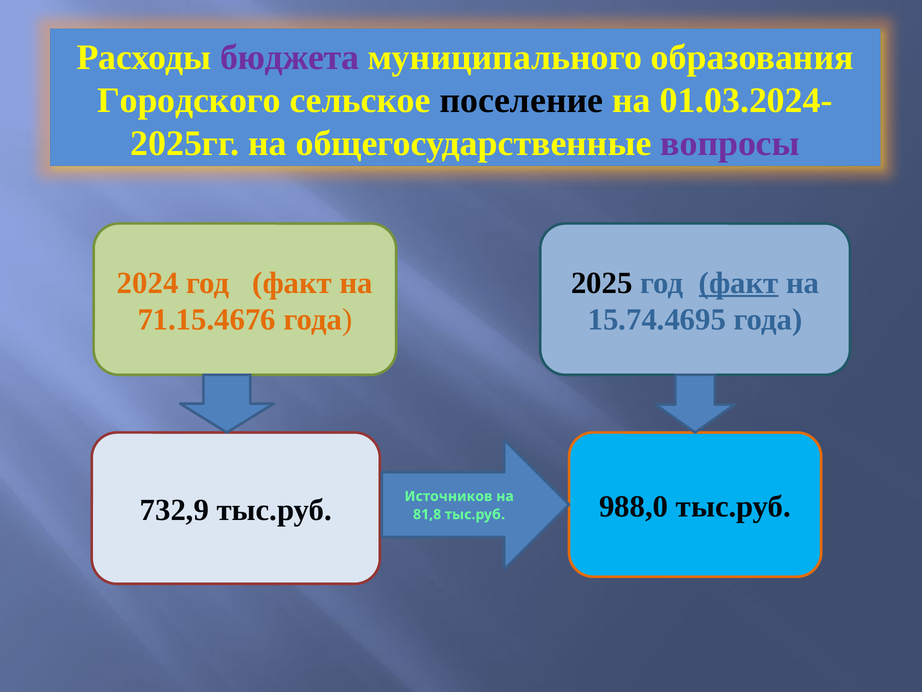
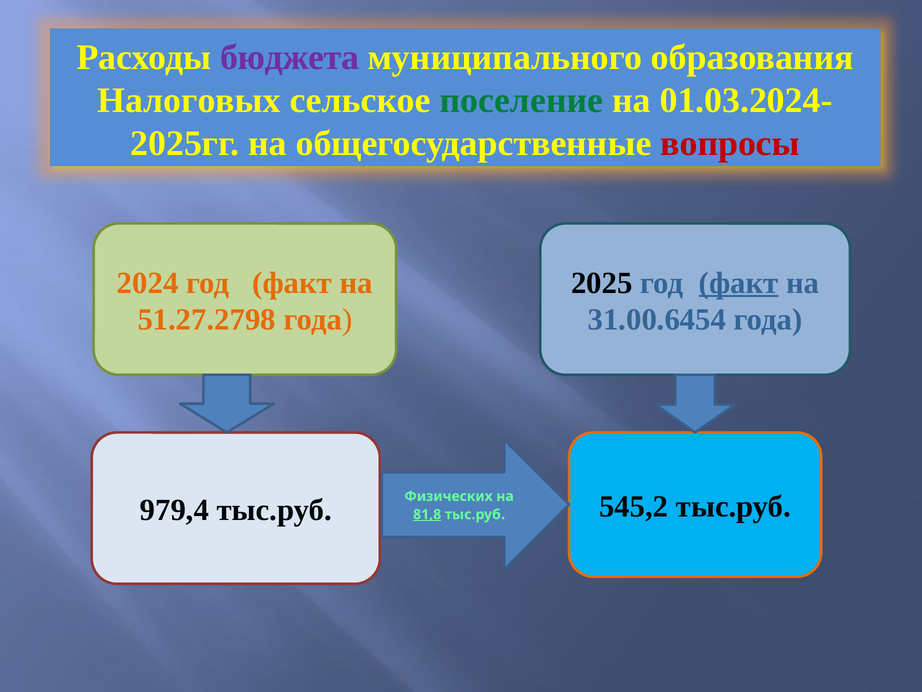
Городского: Городского -> Налоговых (189, 100)
поселение colour: black -> green (521, 100)
вопросы colour: purple -> red (730, 143)
71.15.4676: 71.15.4676 -> 51.27.2798 (207, 320)
15.74.4695: 15.74.4695 -> 31.00.6454 (657, 320)
Источников: Источников -> Физических (448, 496)
732,9: 732,9 -> 979,4 (174, 510)
988,0: 988,0 -> 545,2 (634, 506)
81,8 underline: none -> present (427, 514)
